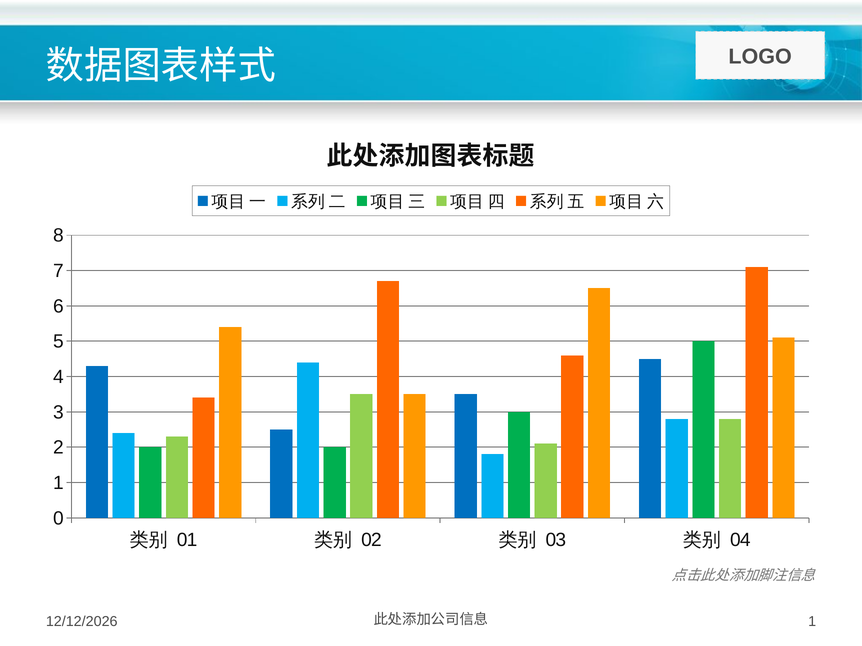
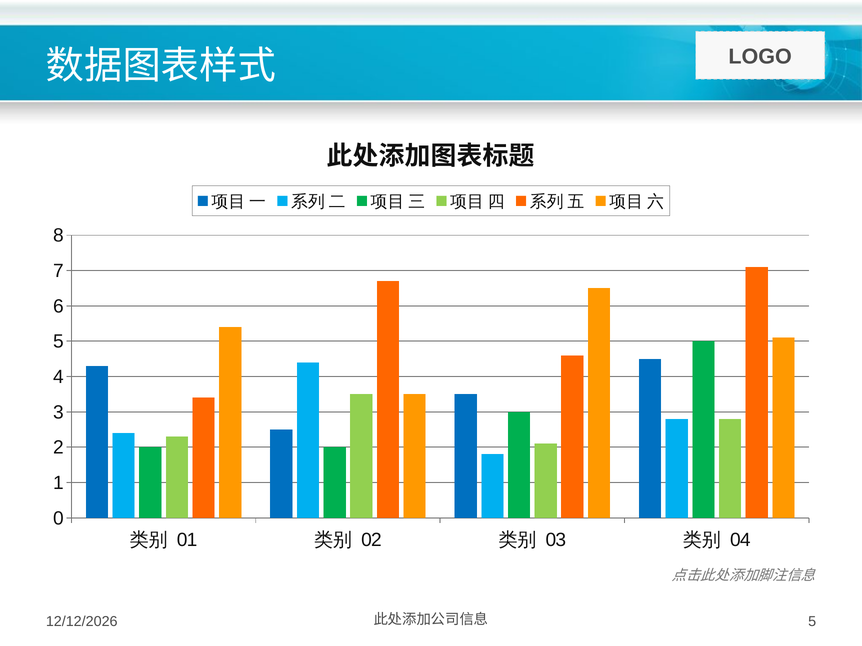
1: 1 -> 5 (812, 622)
